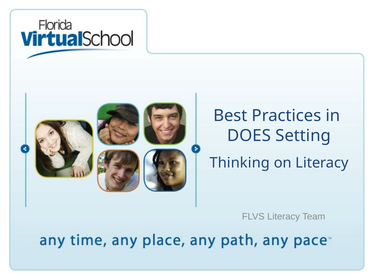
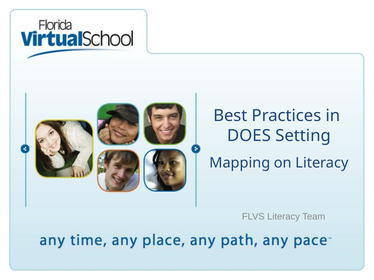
Thinking: Thinking -> Mapping (240, 163)
